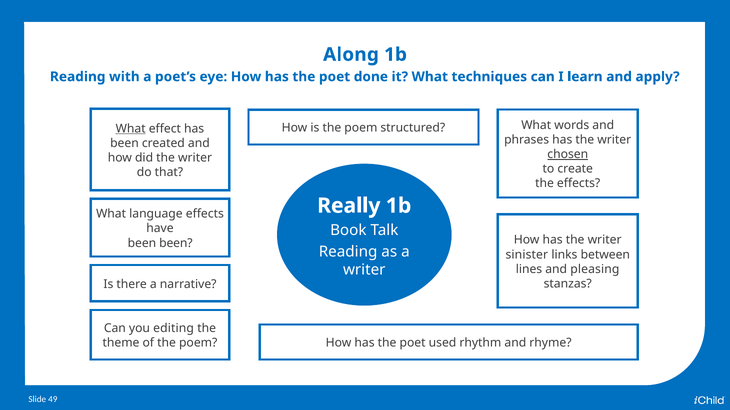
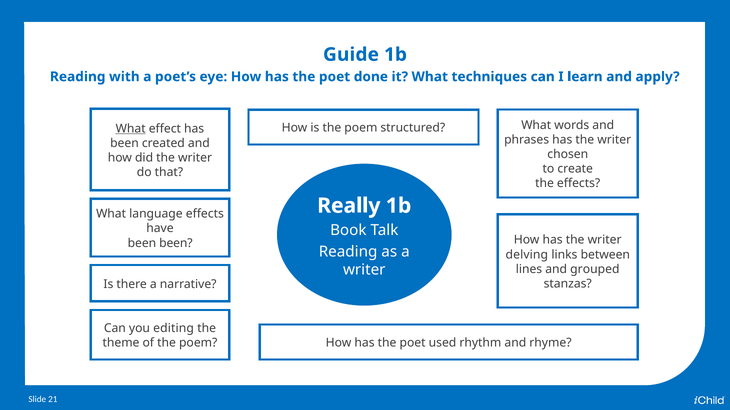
Along: Along -> Guide (351, 55)
chosen underline: present -> none (568, 155)
sinister: sinister -> delving (527, 255)
pleasing: pleasing -> grouped (595, 269)
49: 49 -> 21 (53, 400)
